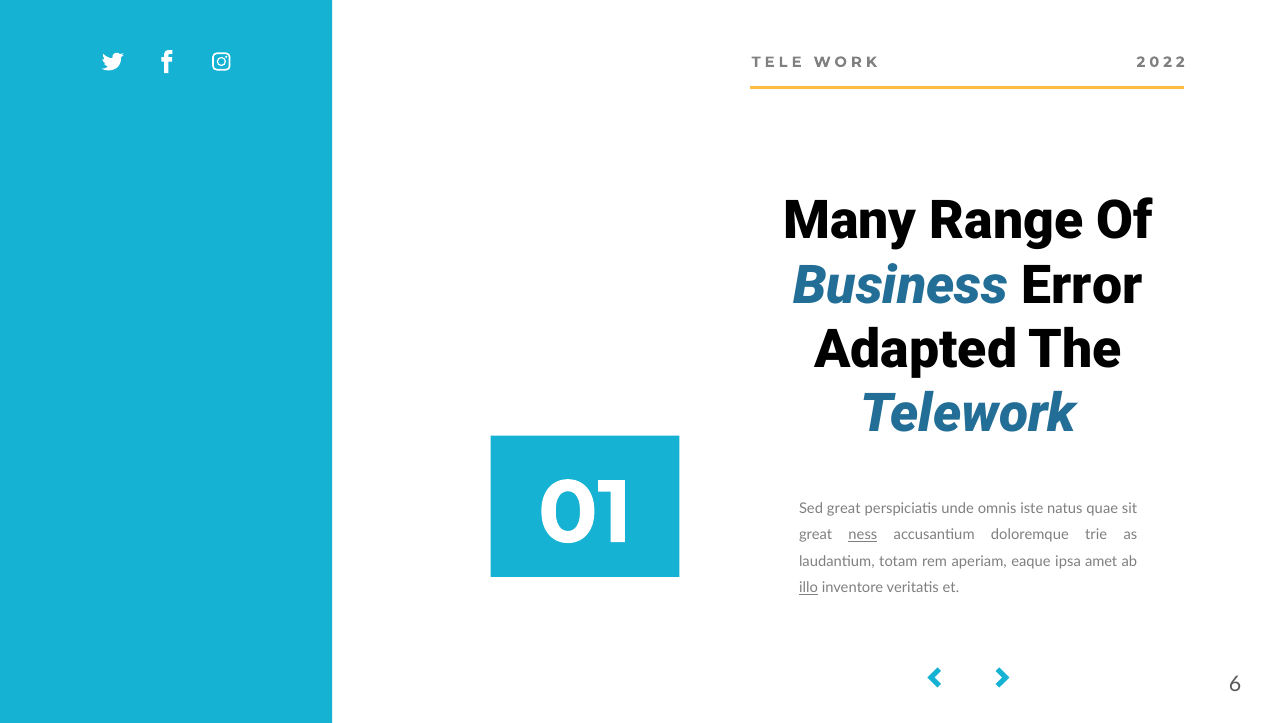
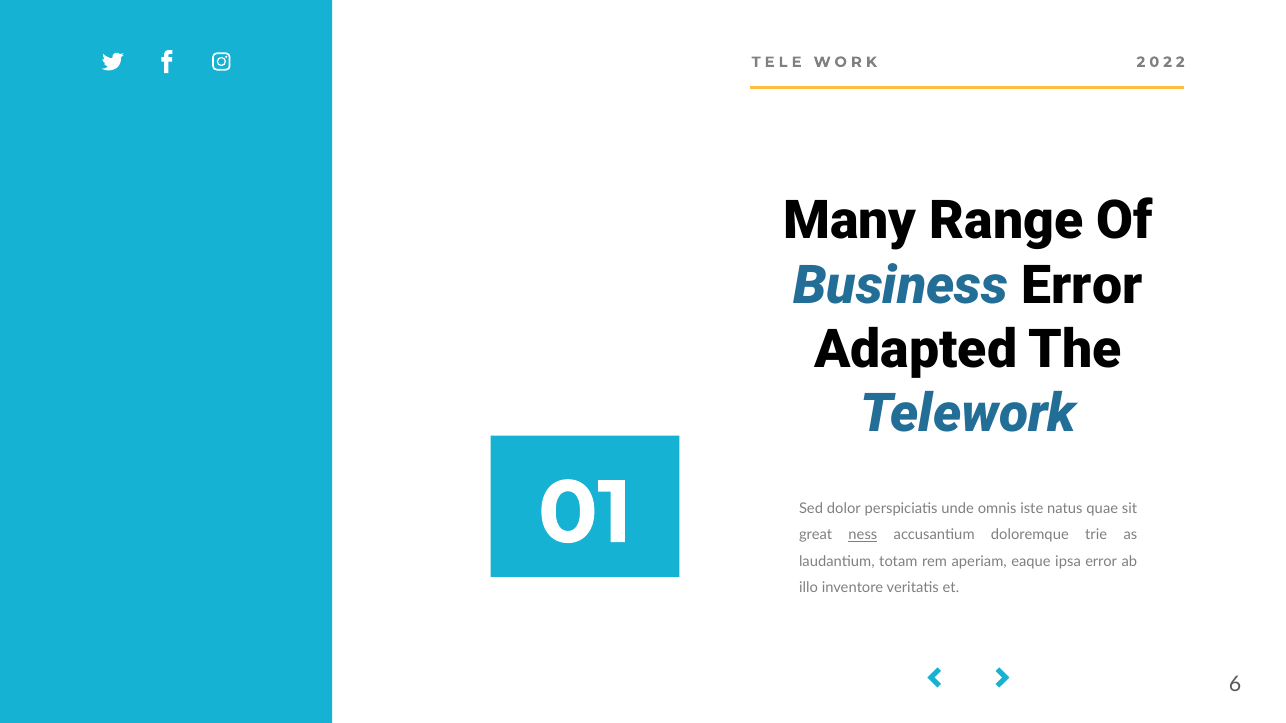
Sed great: great -> dolor (844, 509)
ipsa amet: amet -> error (1101, 562)
illo underline: present -> none (809, 588)
